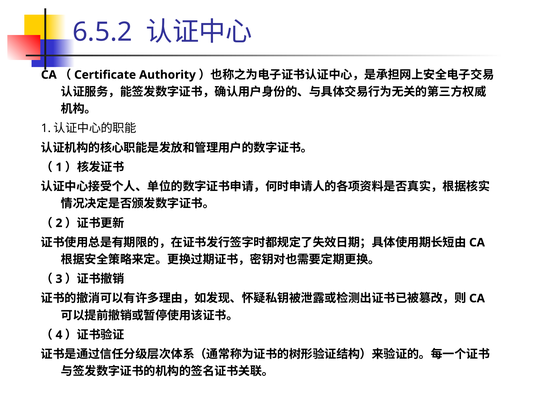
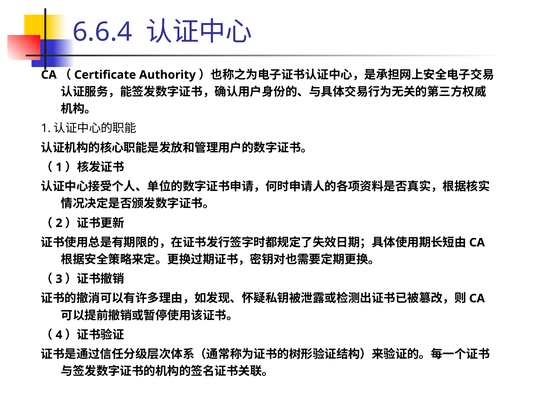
6.5.2: 6.5.2 -> 6.6.4 (102, 32)
